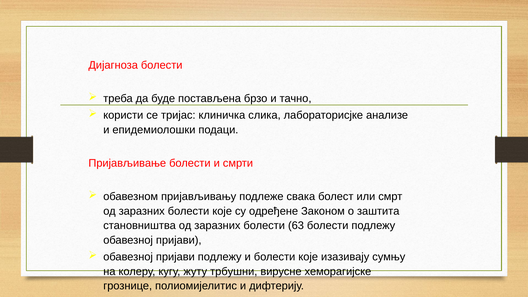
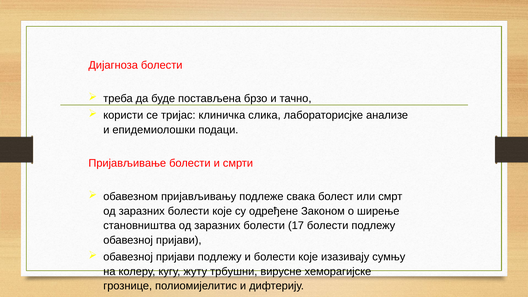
заштита: заштита -> ширење (378, 211)
63: 63 -> 17 (296, 226)
